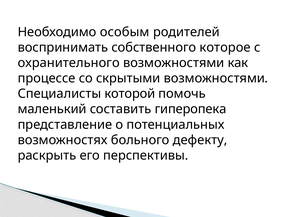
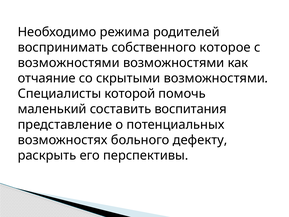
особым: особым -> режима (125, 32)
охранительного: охранительного -> возможностями (69, 63)
процессе: процессе -> отчаяние (47, 78)
гиперопека: гиперопека -> воспитания (191, 109)
